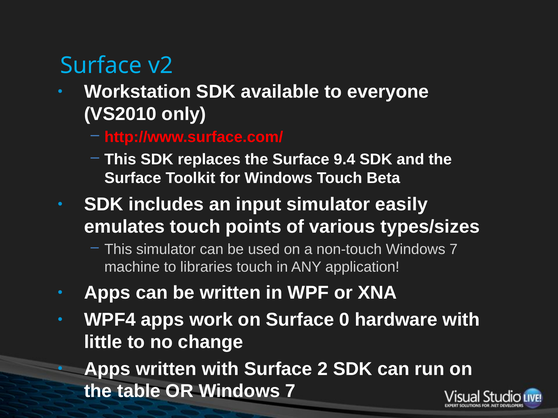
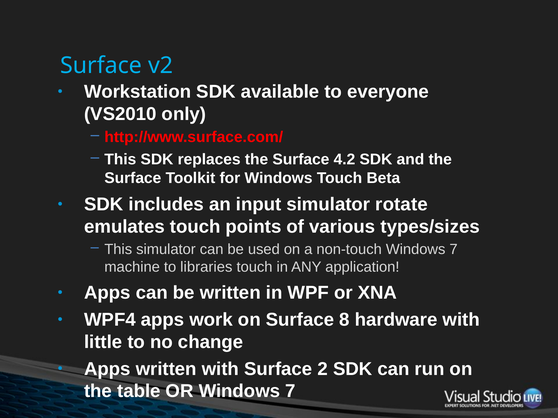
9.4: 9.4 -> 4.2 (344, 160)
easily: easily -> rotate (402, 205)
0: 0 -> 8 (344, 320)
